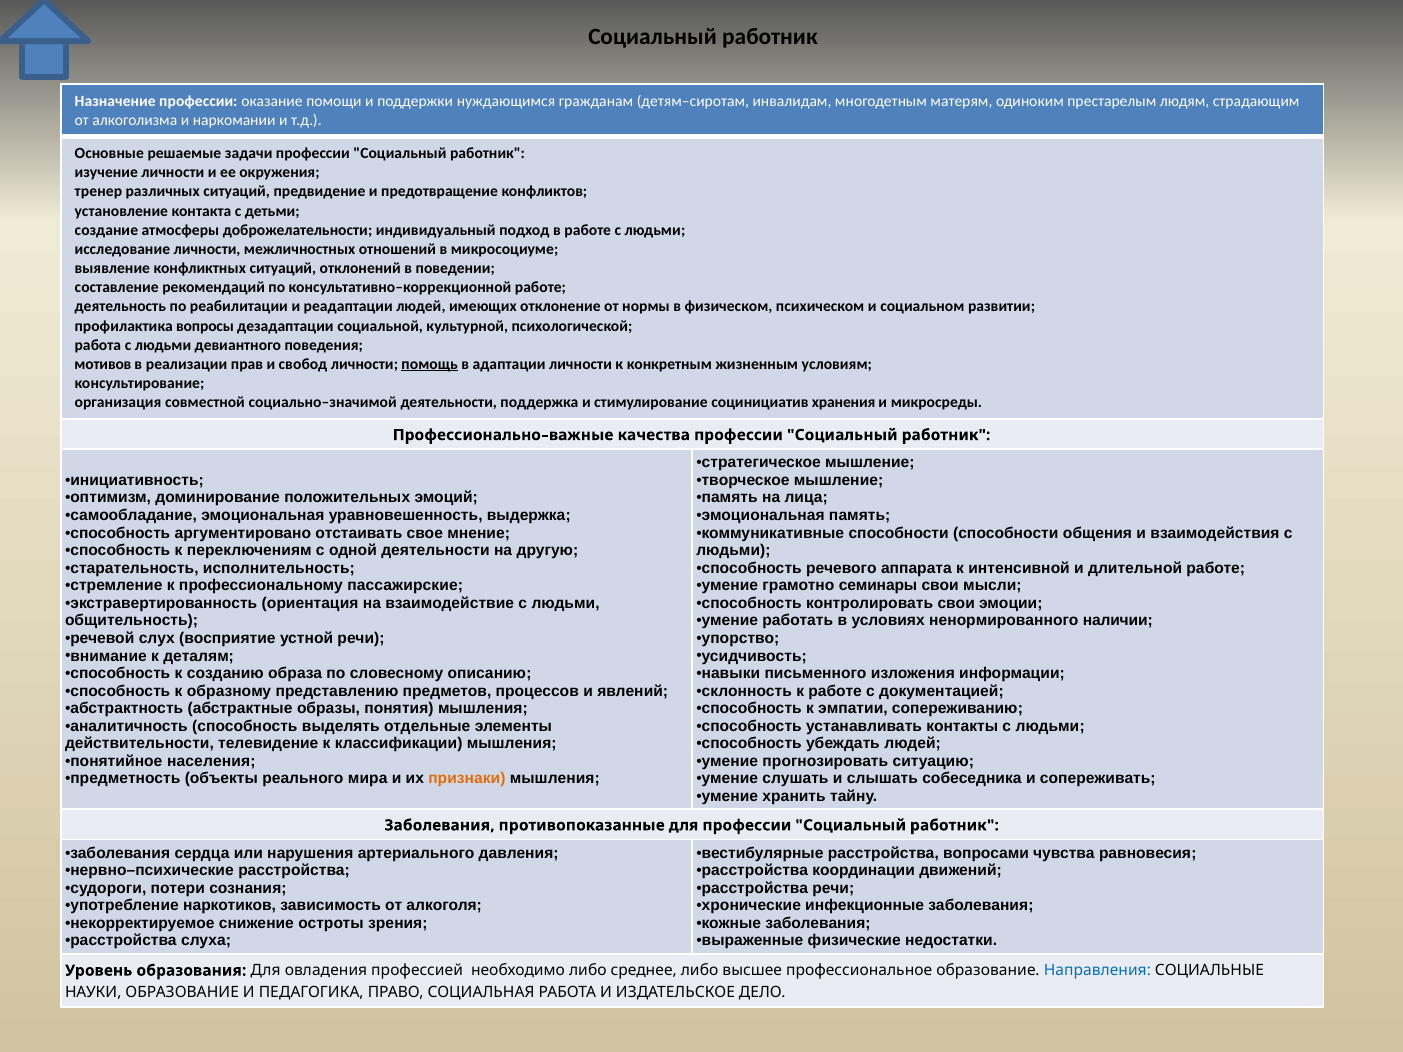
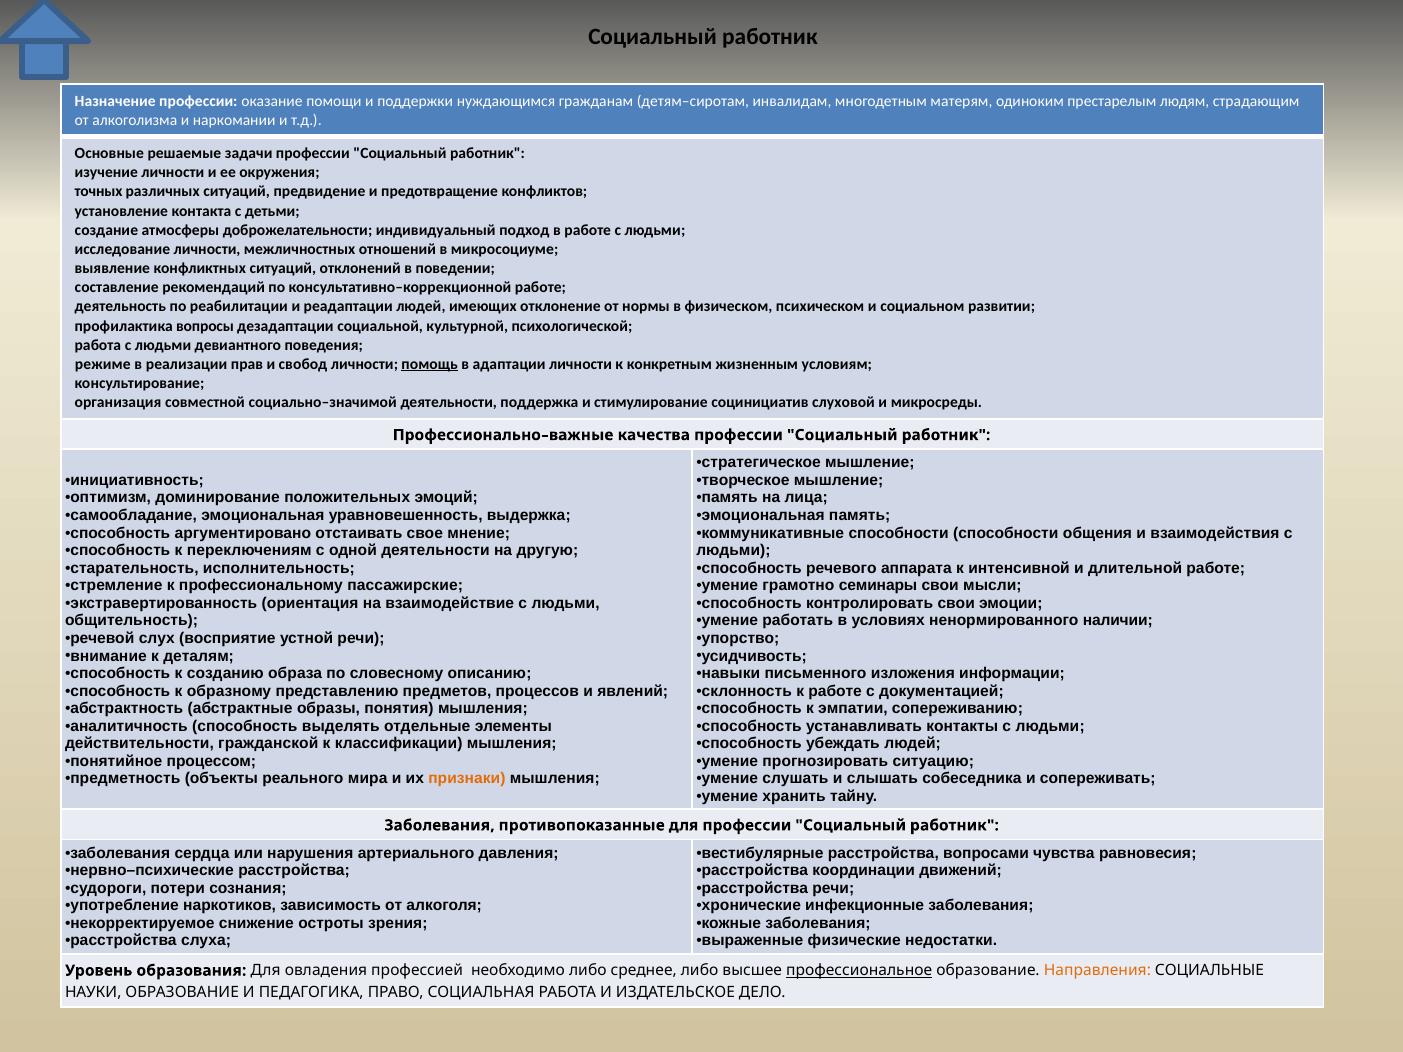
тренер: тренер -> точных (99, 192)
мотивов: мотивов -> режиме (103, 364)
хранения: хранения -> слуховой (844, 403)
телевидение: телевидение -> гражданской (268, 744)
населения: населения -> процессом (211, 761)
профессиональное underline: none -> present (859, 971)
Направления colour: blue -> orange (1097, 971)
